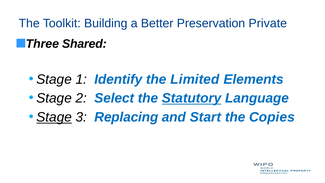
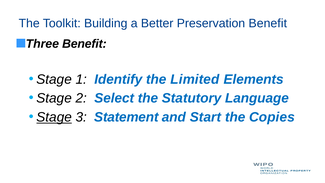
Preservation Private: Private -> Benefit (268, 23)
Three Shared: Shared -> Benefit (84, 44)
Statutory underline: present -> none (192, 98)
Replacing: Replacing -> Statement (126, 117)
